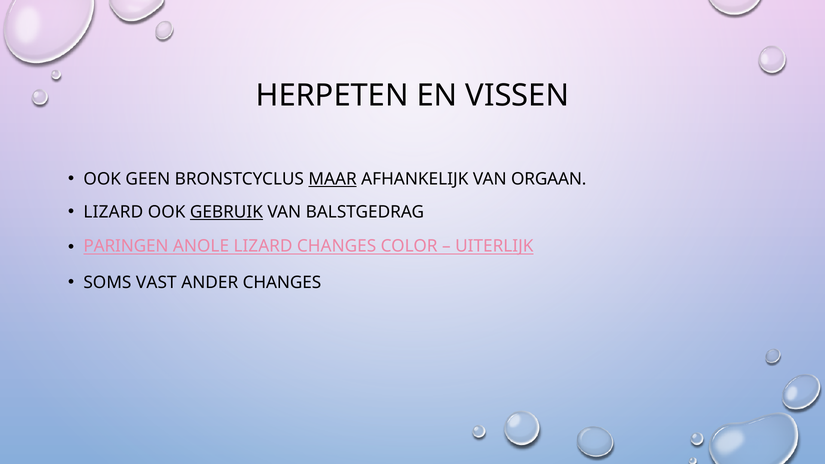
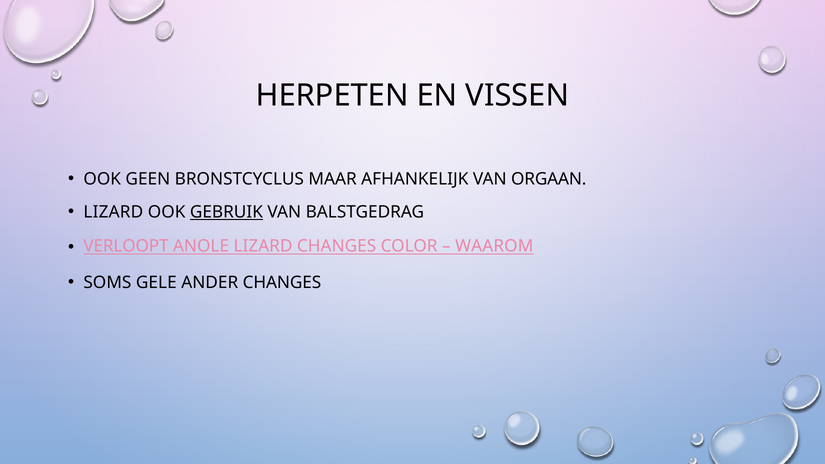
MAAR underline: present -> none (333, 179)
PARINGEN: PARINGEN -> VERLOOPT (126, 246)
UITERLIJK: UITERLIJK -> WAAROM (494, 246)
VAST: VAST -> GELE (156, 282)
